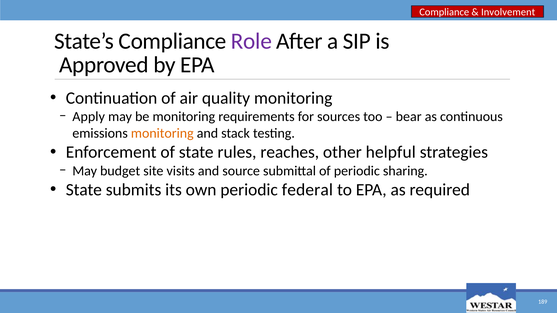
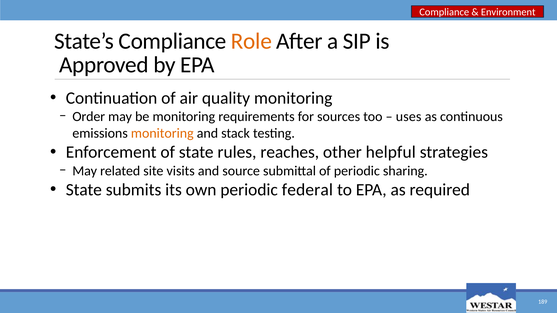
Involvement: Involvement -> Environment (508, 12)
Role colour: purple -> orange (251, 41)
Apply: Apply -> Order (89, 117)
bear: bear -> uses (409, 117)
budget: budget -> related (120, 171)
